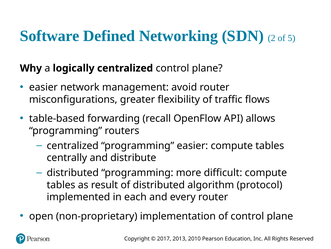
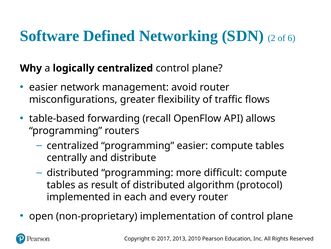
5: 5 -> 6 (292, 38)
